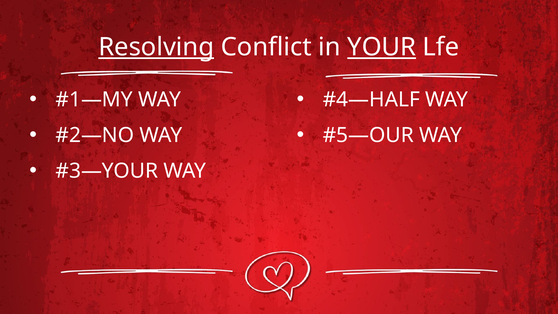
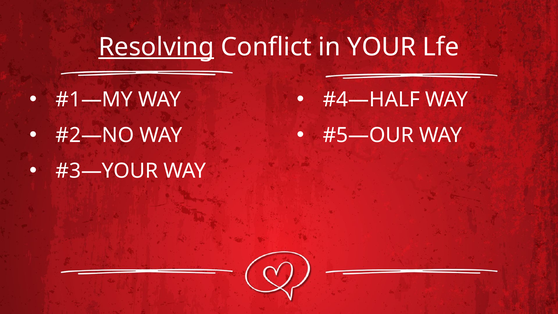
YOUR underline: present -> none (382, 47)
